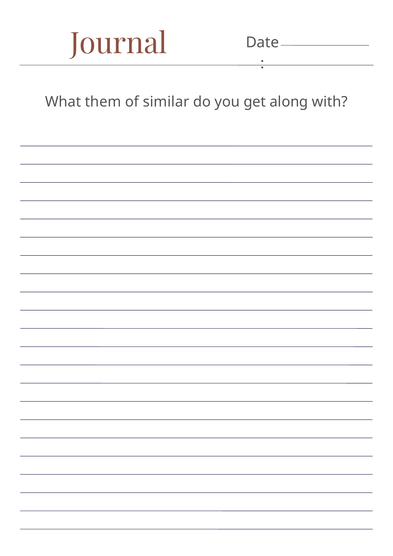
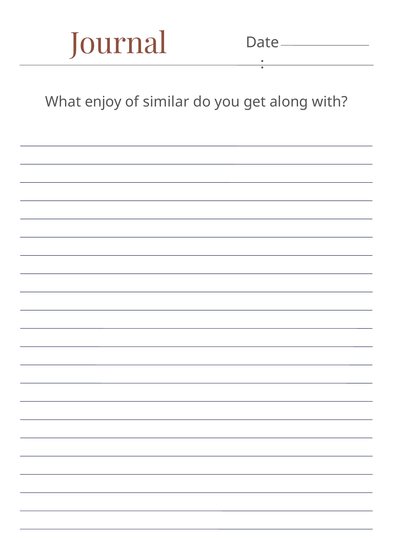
them: them -> enjoy (103, 102)
